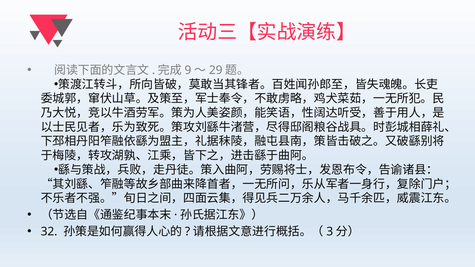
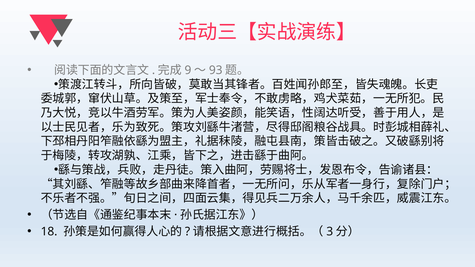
29: 29 -> 93 (216, 70)
32: 32 -> 18 (49, 232)
